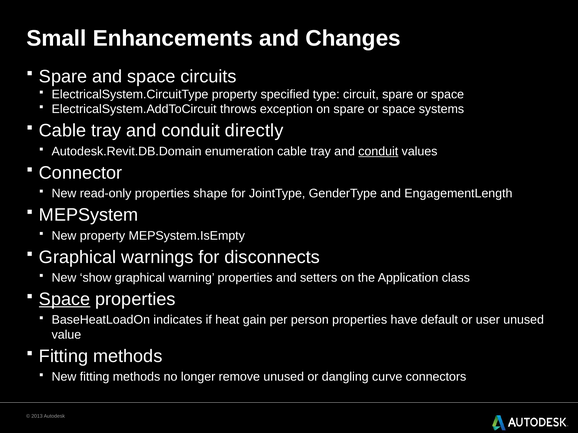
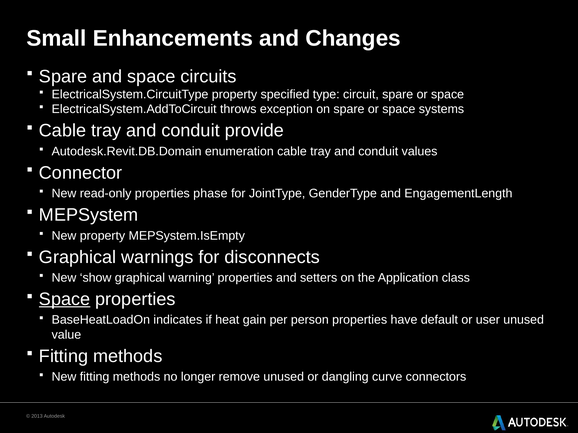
directly: directly -> provide (254, 131)
conduit underline: present -> none (378, 151)
shape: shape -> phase (210, 194)
